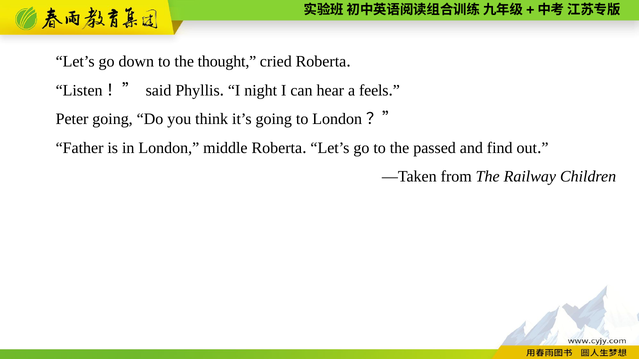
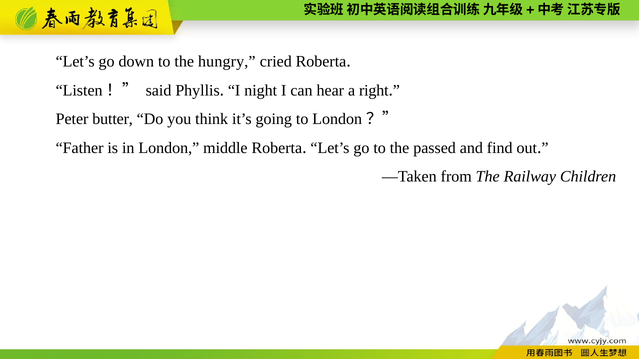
thought: thought -> hungry (227, 62)
feels: feels -> right (374, 91)
Peter going: going -> butter (113, 119)
